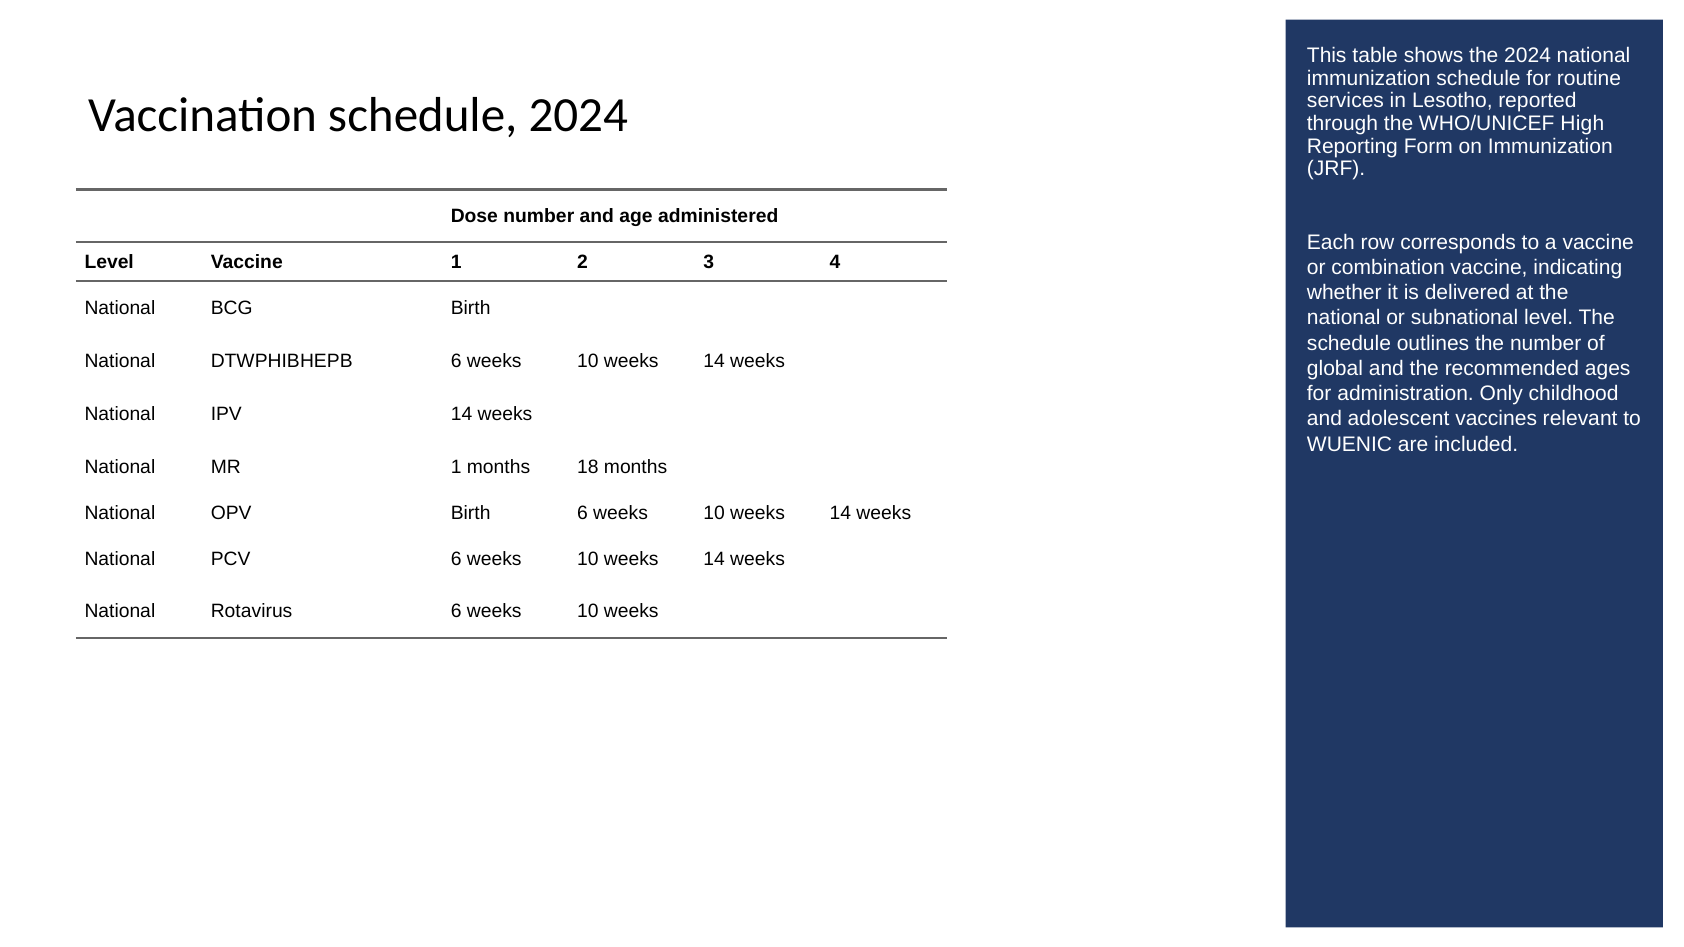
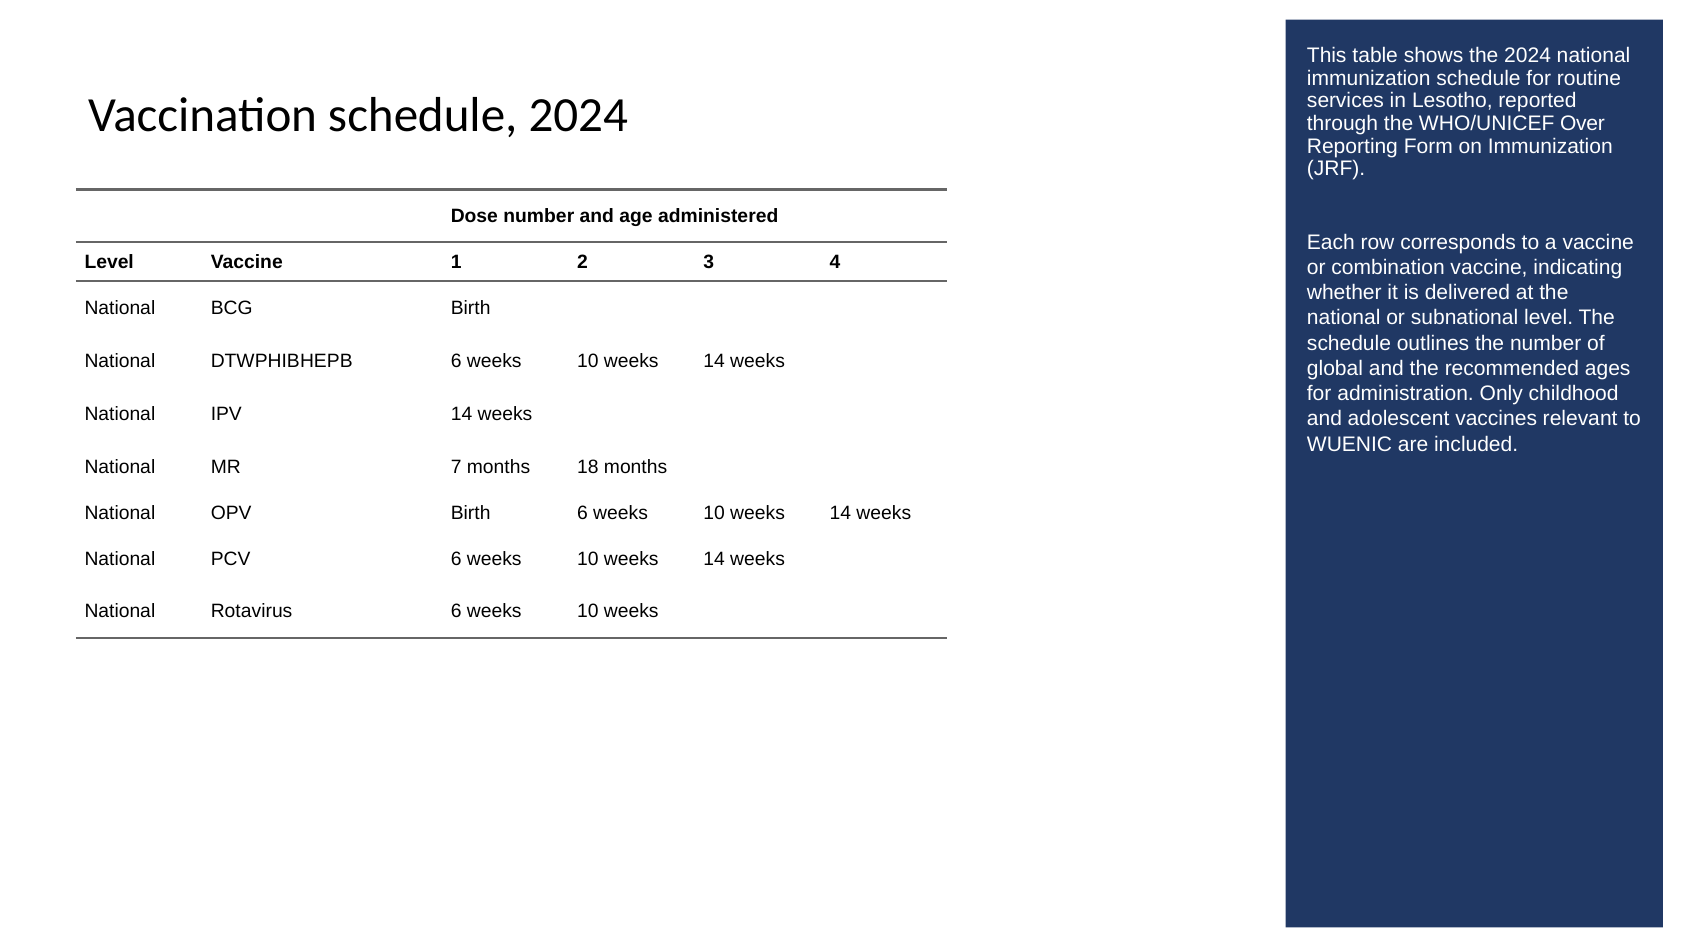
High: High -> Over (1583, 124)
MR 1: 1 -> 7 (456, 467)
